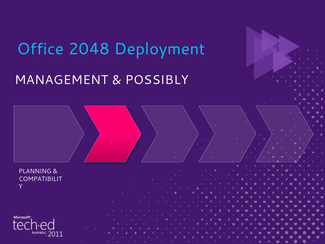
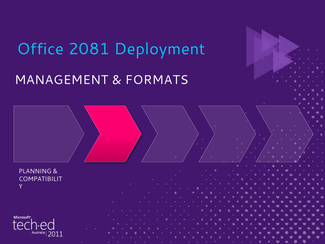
2048: 2048 -> 2081 (89, 49)
POSSIBLY: POSSIBLY -> FORMATS (157, 80)
